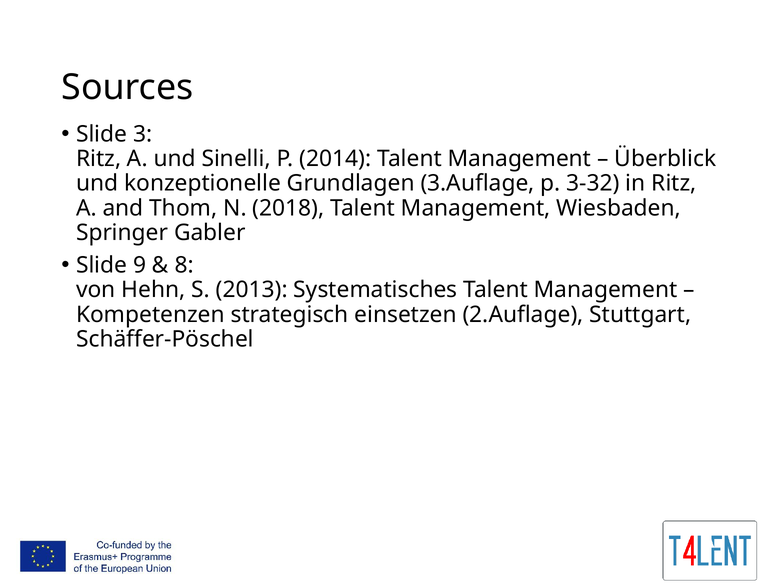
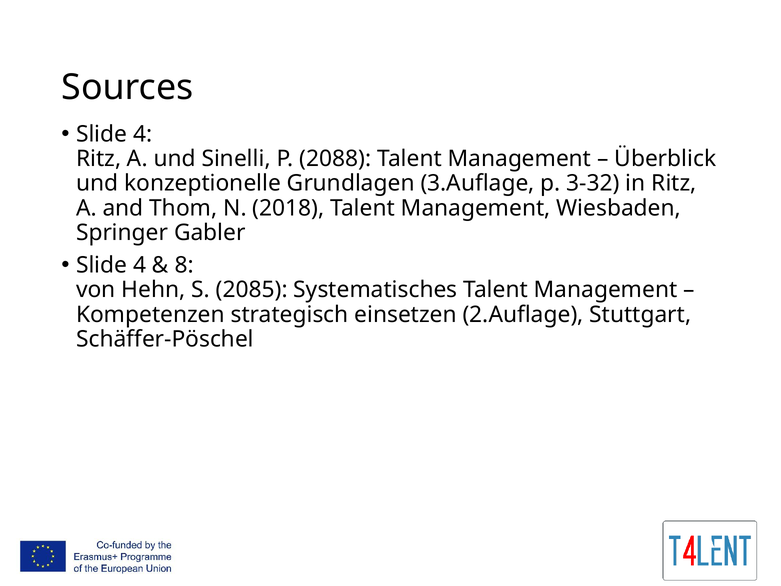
3: 3 -> 4 (143, 134)
2014: 2014 -> 2088 (335, 159)
9: 9 -> 4 (140, 265)
2013: 2013 -> 2085 (252, 290)
